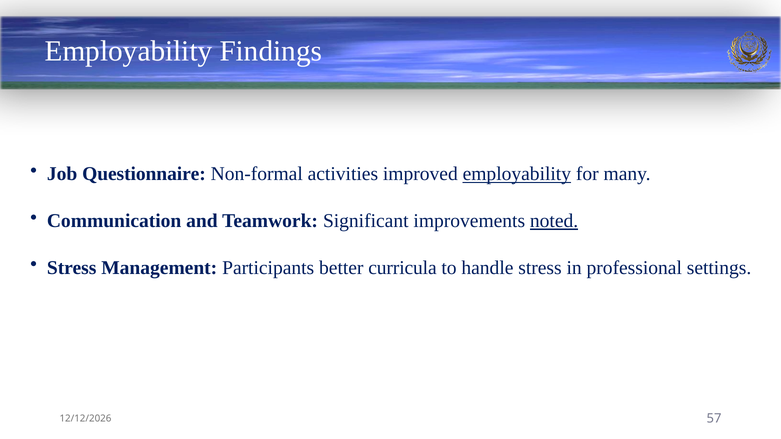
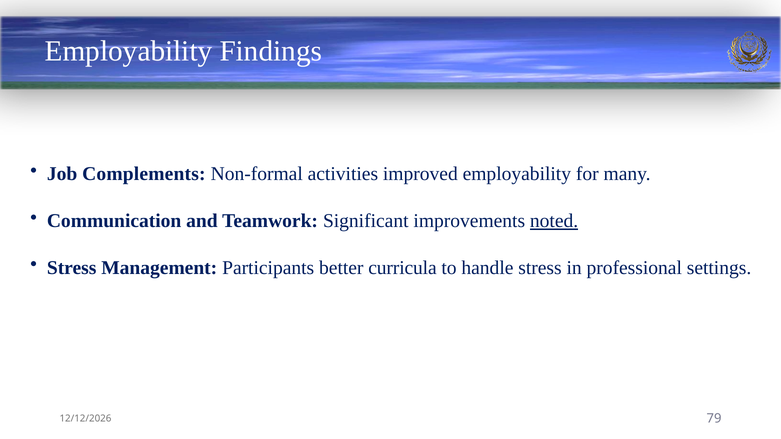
Questionnaire: Questionnaire -> Complements (144, 174)
employability underline: present -> none (517, 174)
57: 57 -> 79 (714, 419)
